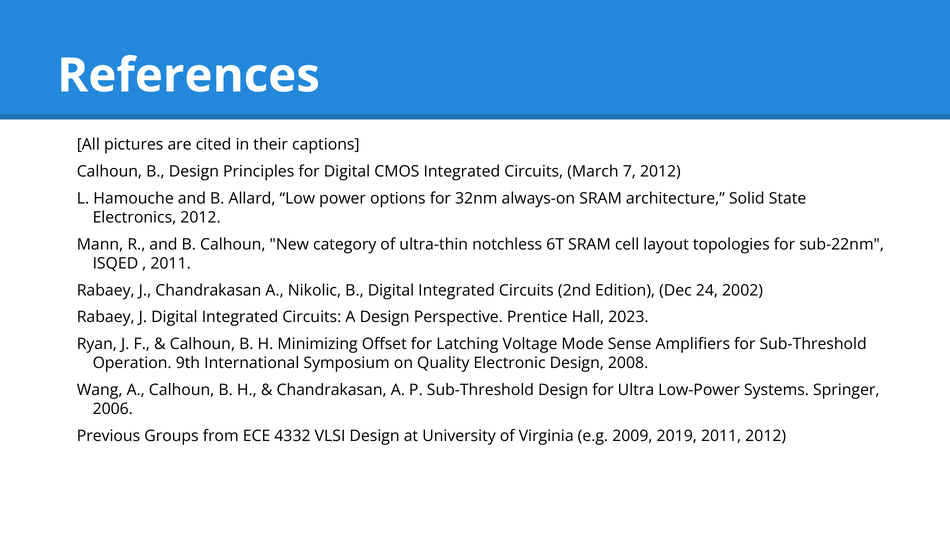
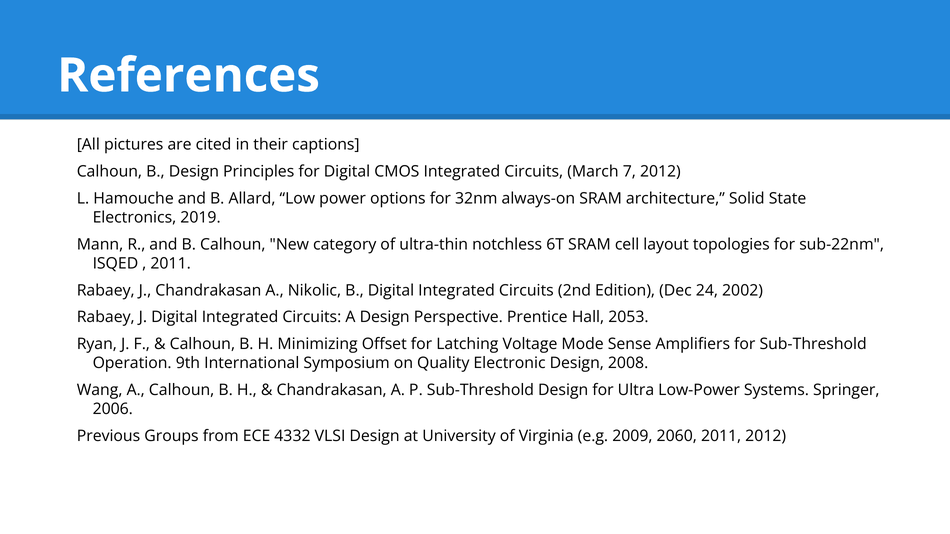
Electronics 2012: 2012 -> 2019 (201, 218)
2023: 2023 -> 2053 (628, 317)
2019: 2019 -> 2060 (677, 436)
